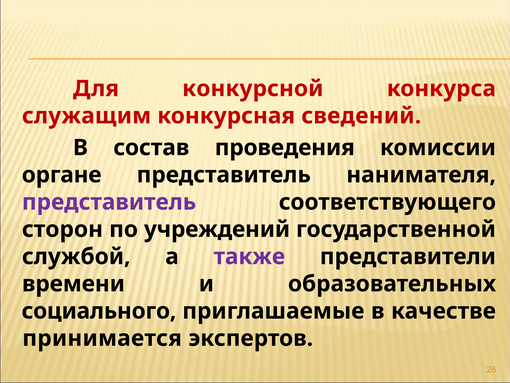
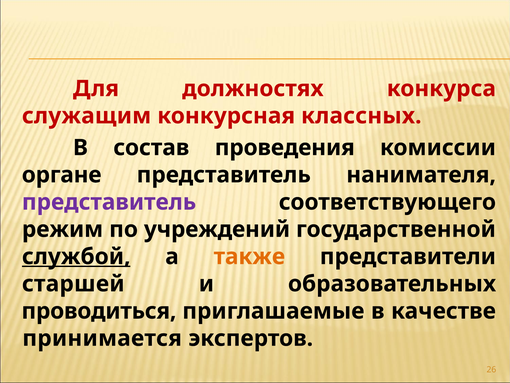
конкурсной: конкурсной -> должностях (253, 88)
сведений: сведений -> классных (361, 116)
сторон: сторон -> режим (63, 229)
службой underline: none -> present (76, 256)
также colour: purple -> orange (249, 256)
времени: времени -> старшей (73, 283)
социального: социального -> проводиться (99, 311)
